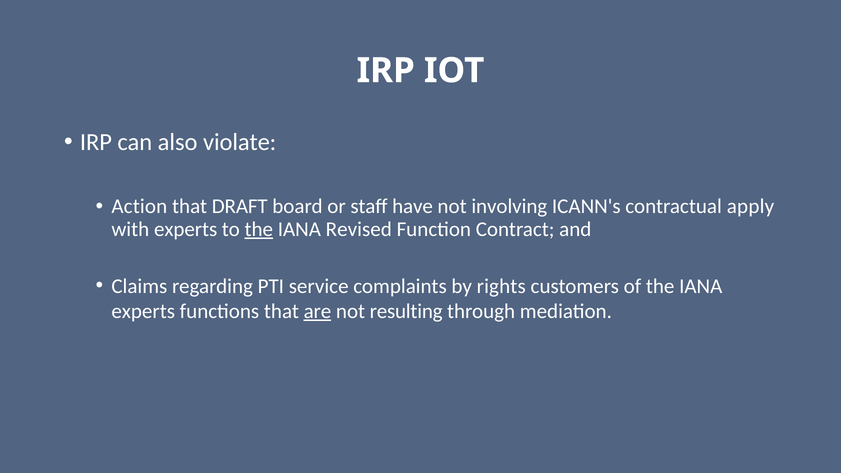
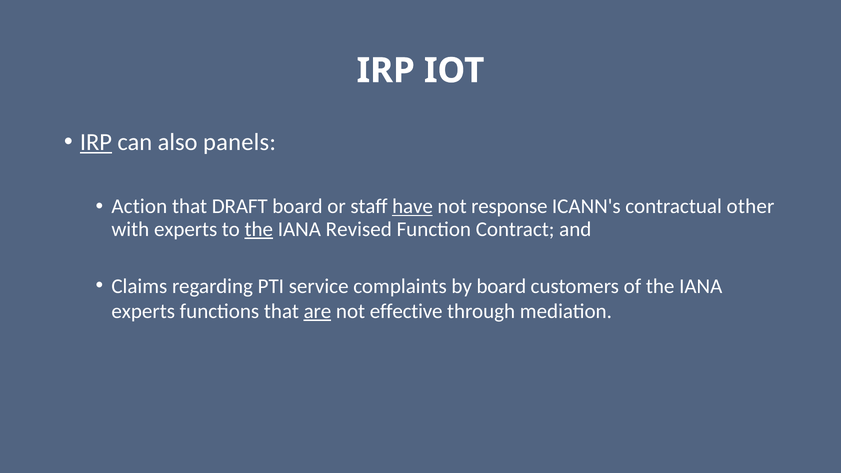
IRP underline: none -> present (96, 142)
violate: violate -> panels (240, 142)
have underline: none -> present (413, 206)
involving: involving -> response (509, 206)
apply: apply -> other (751, 206)
by rights: rights -> board (501, 286)
resulting: resulting -> effective (406, 311)
